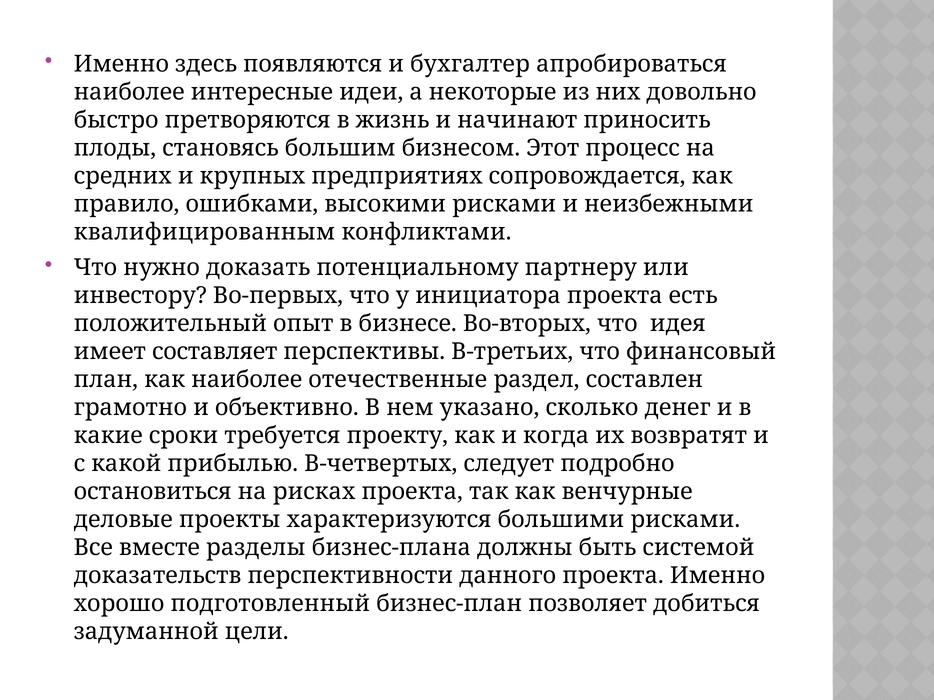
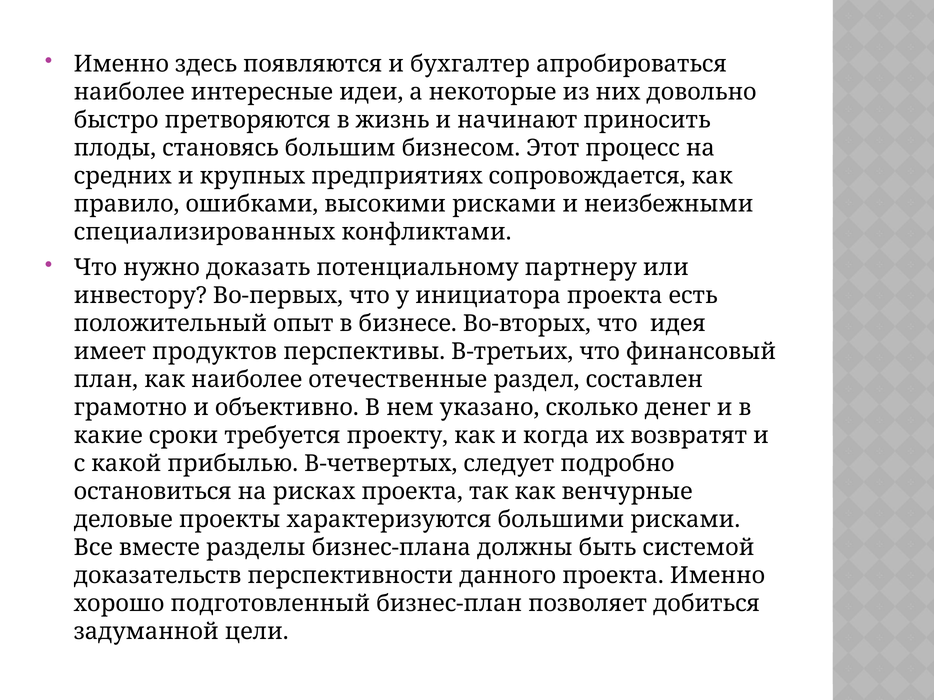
квалифицированным: квалифицированным -> специализированных (204, 232)
составляет: составляет -> продуктов (215, 352)
